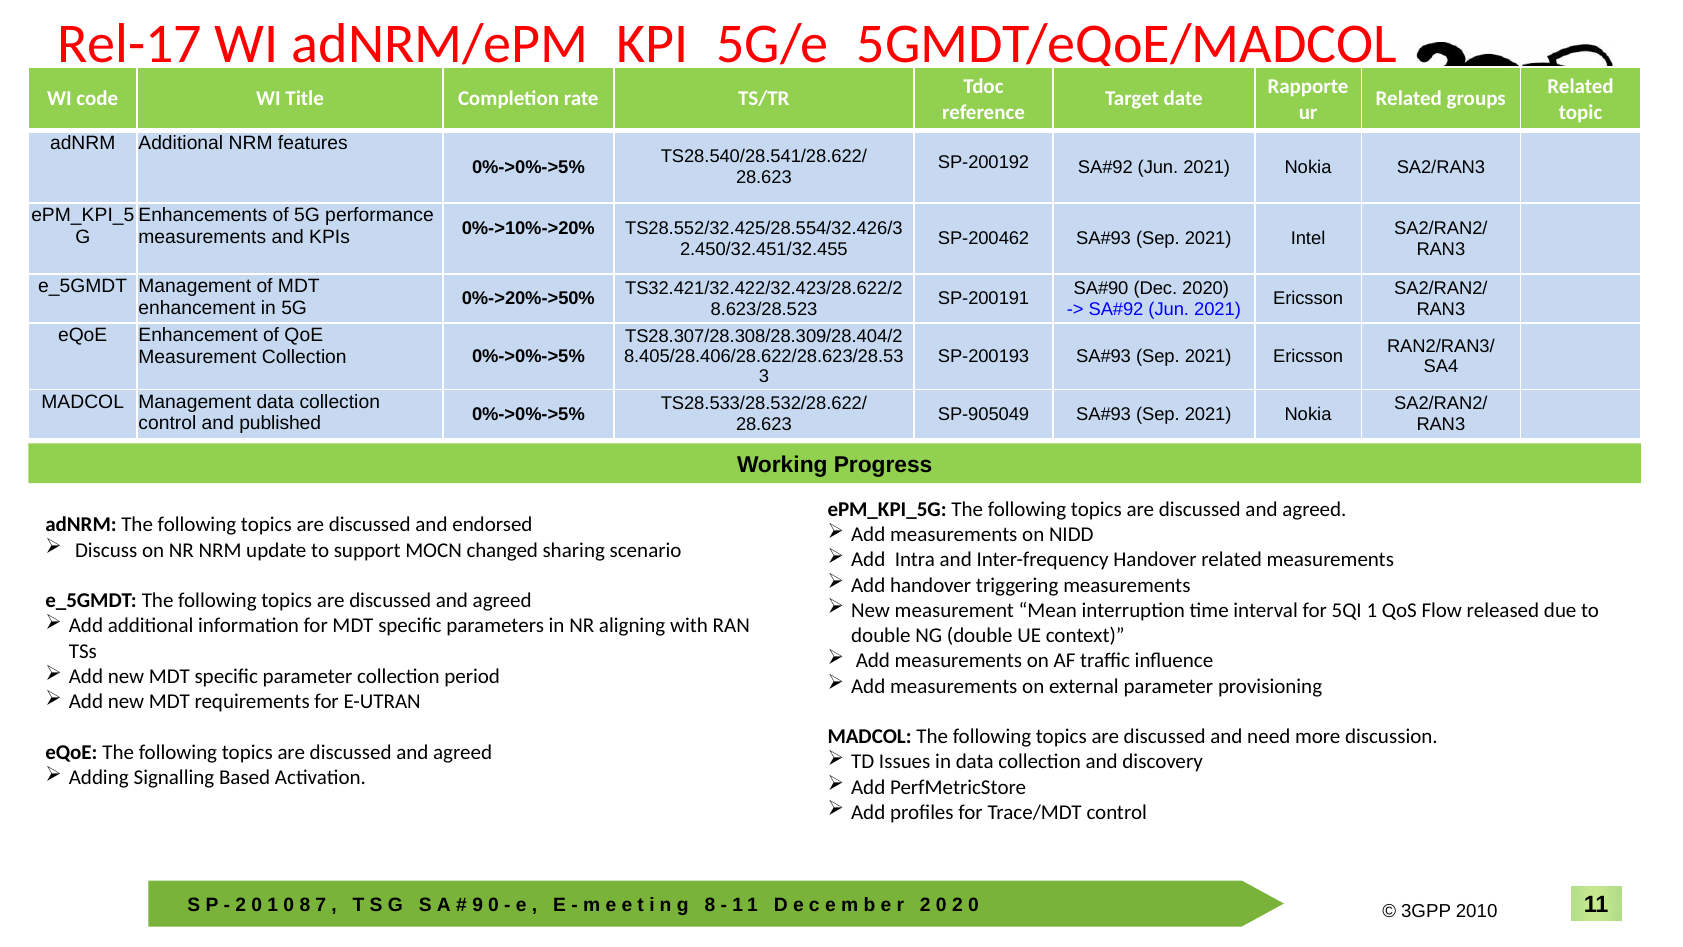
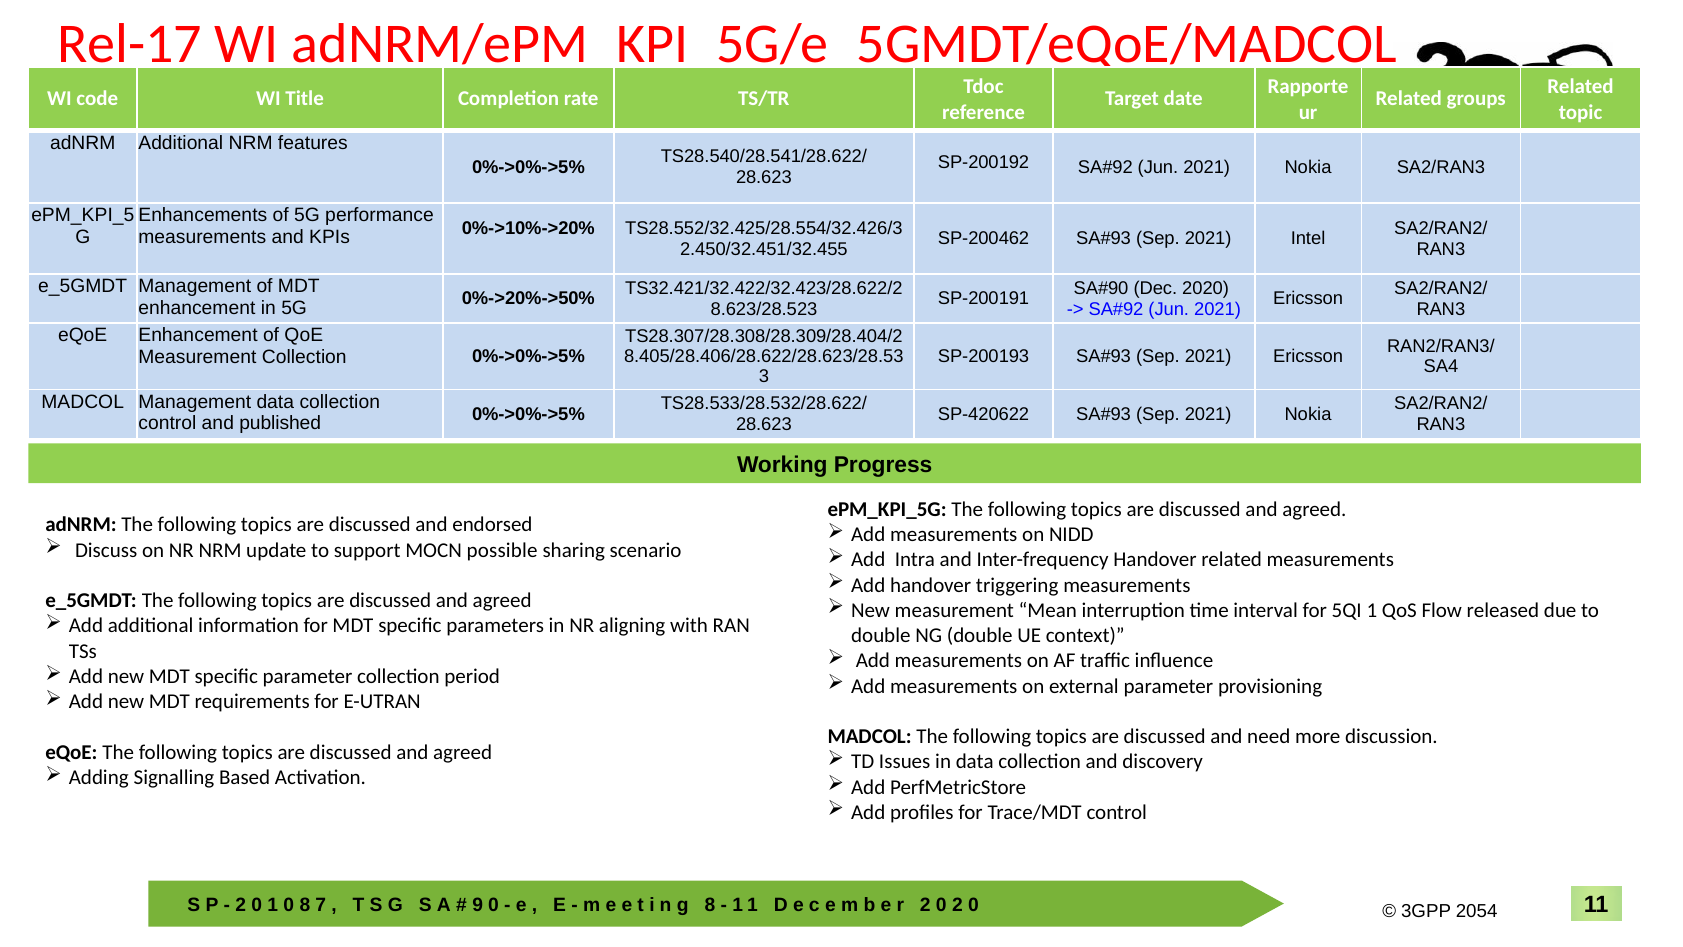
SP-905049: SP-905049 -> SP-420622 (984, 414)
changed: changed -> possible (502, 550)
2010: 2010 -> 2054 (1477, 911)
